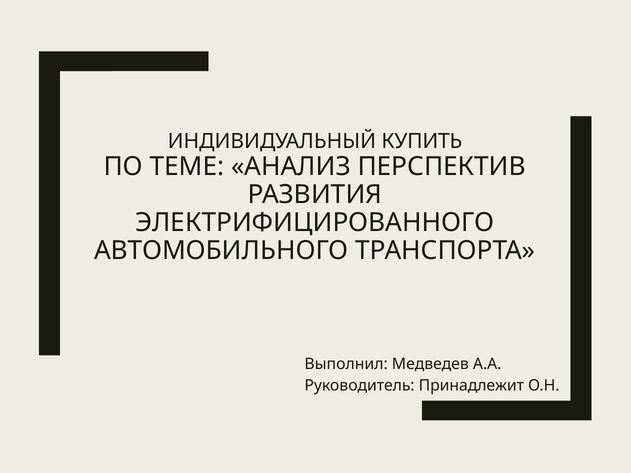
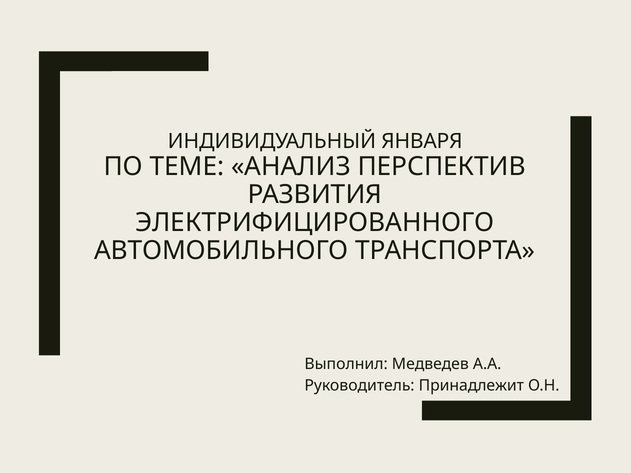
КУПИТЬ: КУПИТЬ -> ЯНВАРЯ (422, 141)
